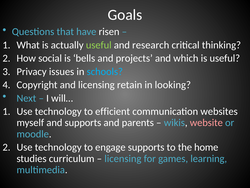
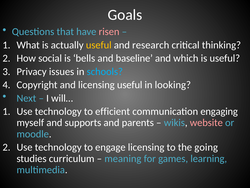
risen colour: white -> pink (109, 32)
useful colour: light green -> yellow (99, 45)
projects: projects -> baseline (134, 58)
licensing retain: retain -> useful (130, 85)
websites: websites -> engaging (219, 111)
engage supports: supports -> licensing (146, 147)
home: home -> going (206, 147)
licensing: licensing -> meaning (123, 158)
